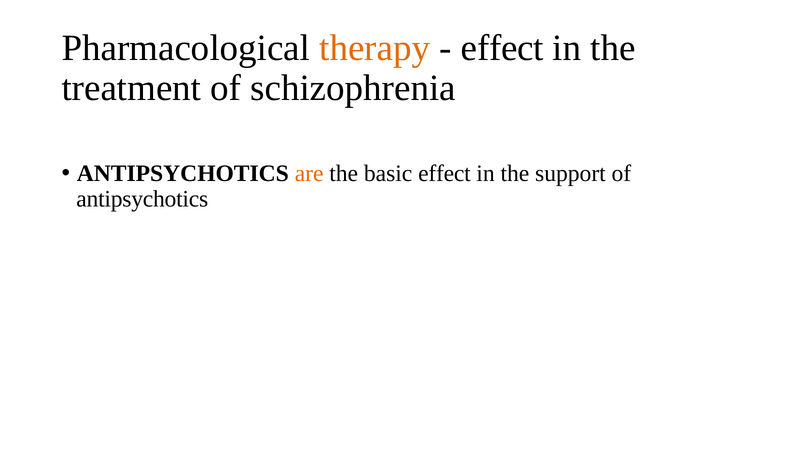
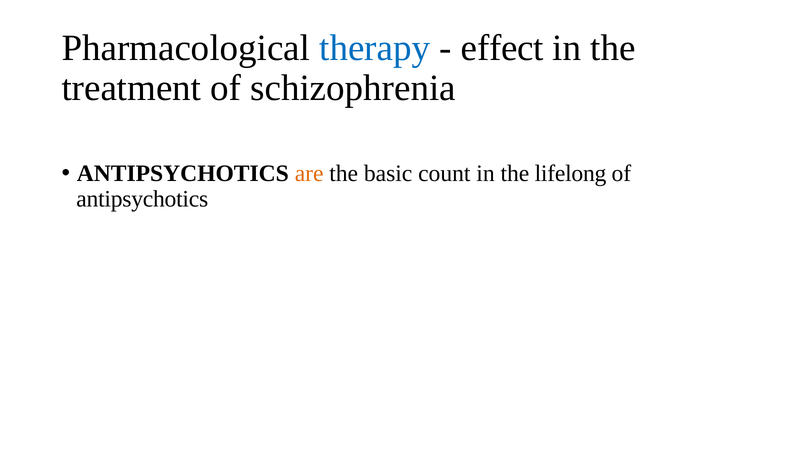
therapy colour: orange -> blue (375, 48)
basic effect: effect -> count (444, 173)
support: support -> lifelong (571, 173)
